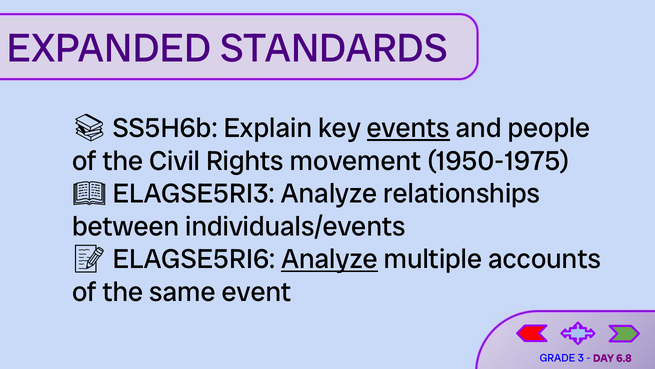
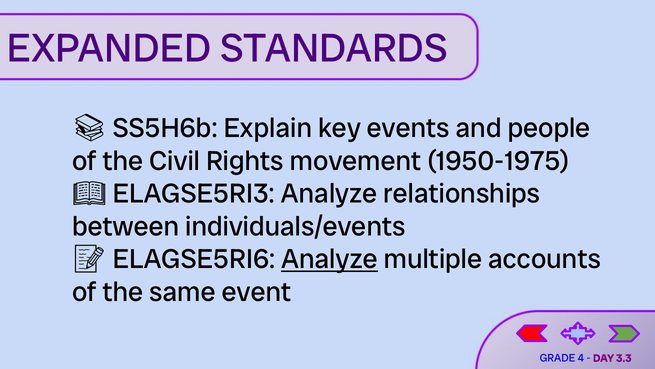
events underline: present -> none (408, 128)
3: 3 -> 4 (581, 358)
6.8: 6.8 -> 3.3 (624, 358)
